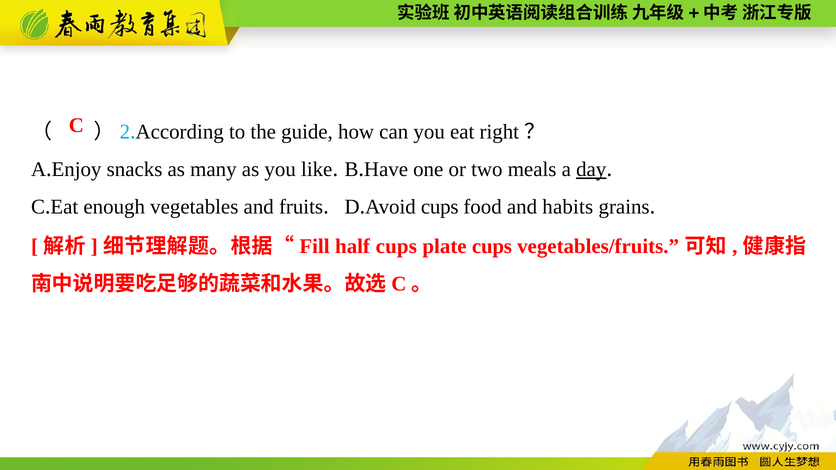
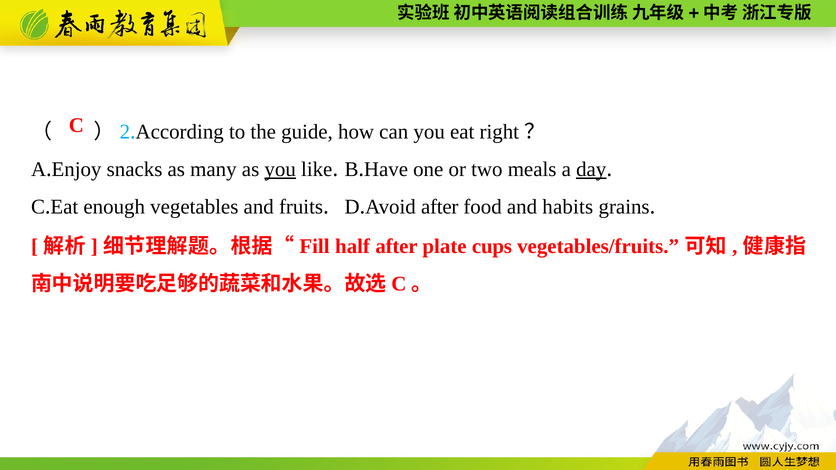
you underline: none -> present (280, 169)
cups: cups -> after (440, 207)
half cups: cups -> after (397, 247)
